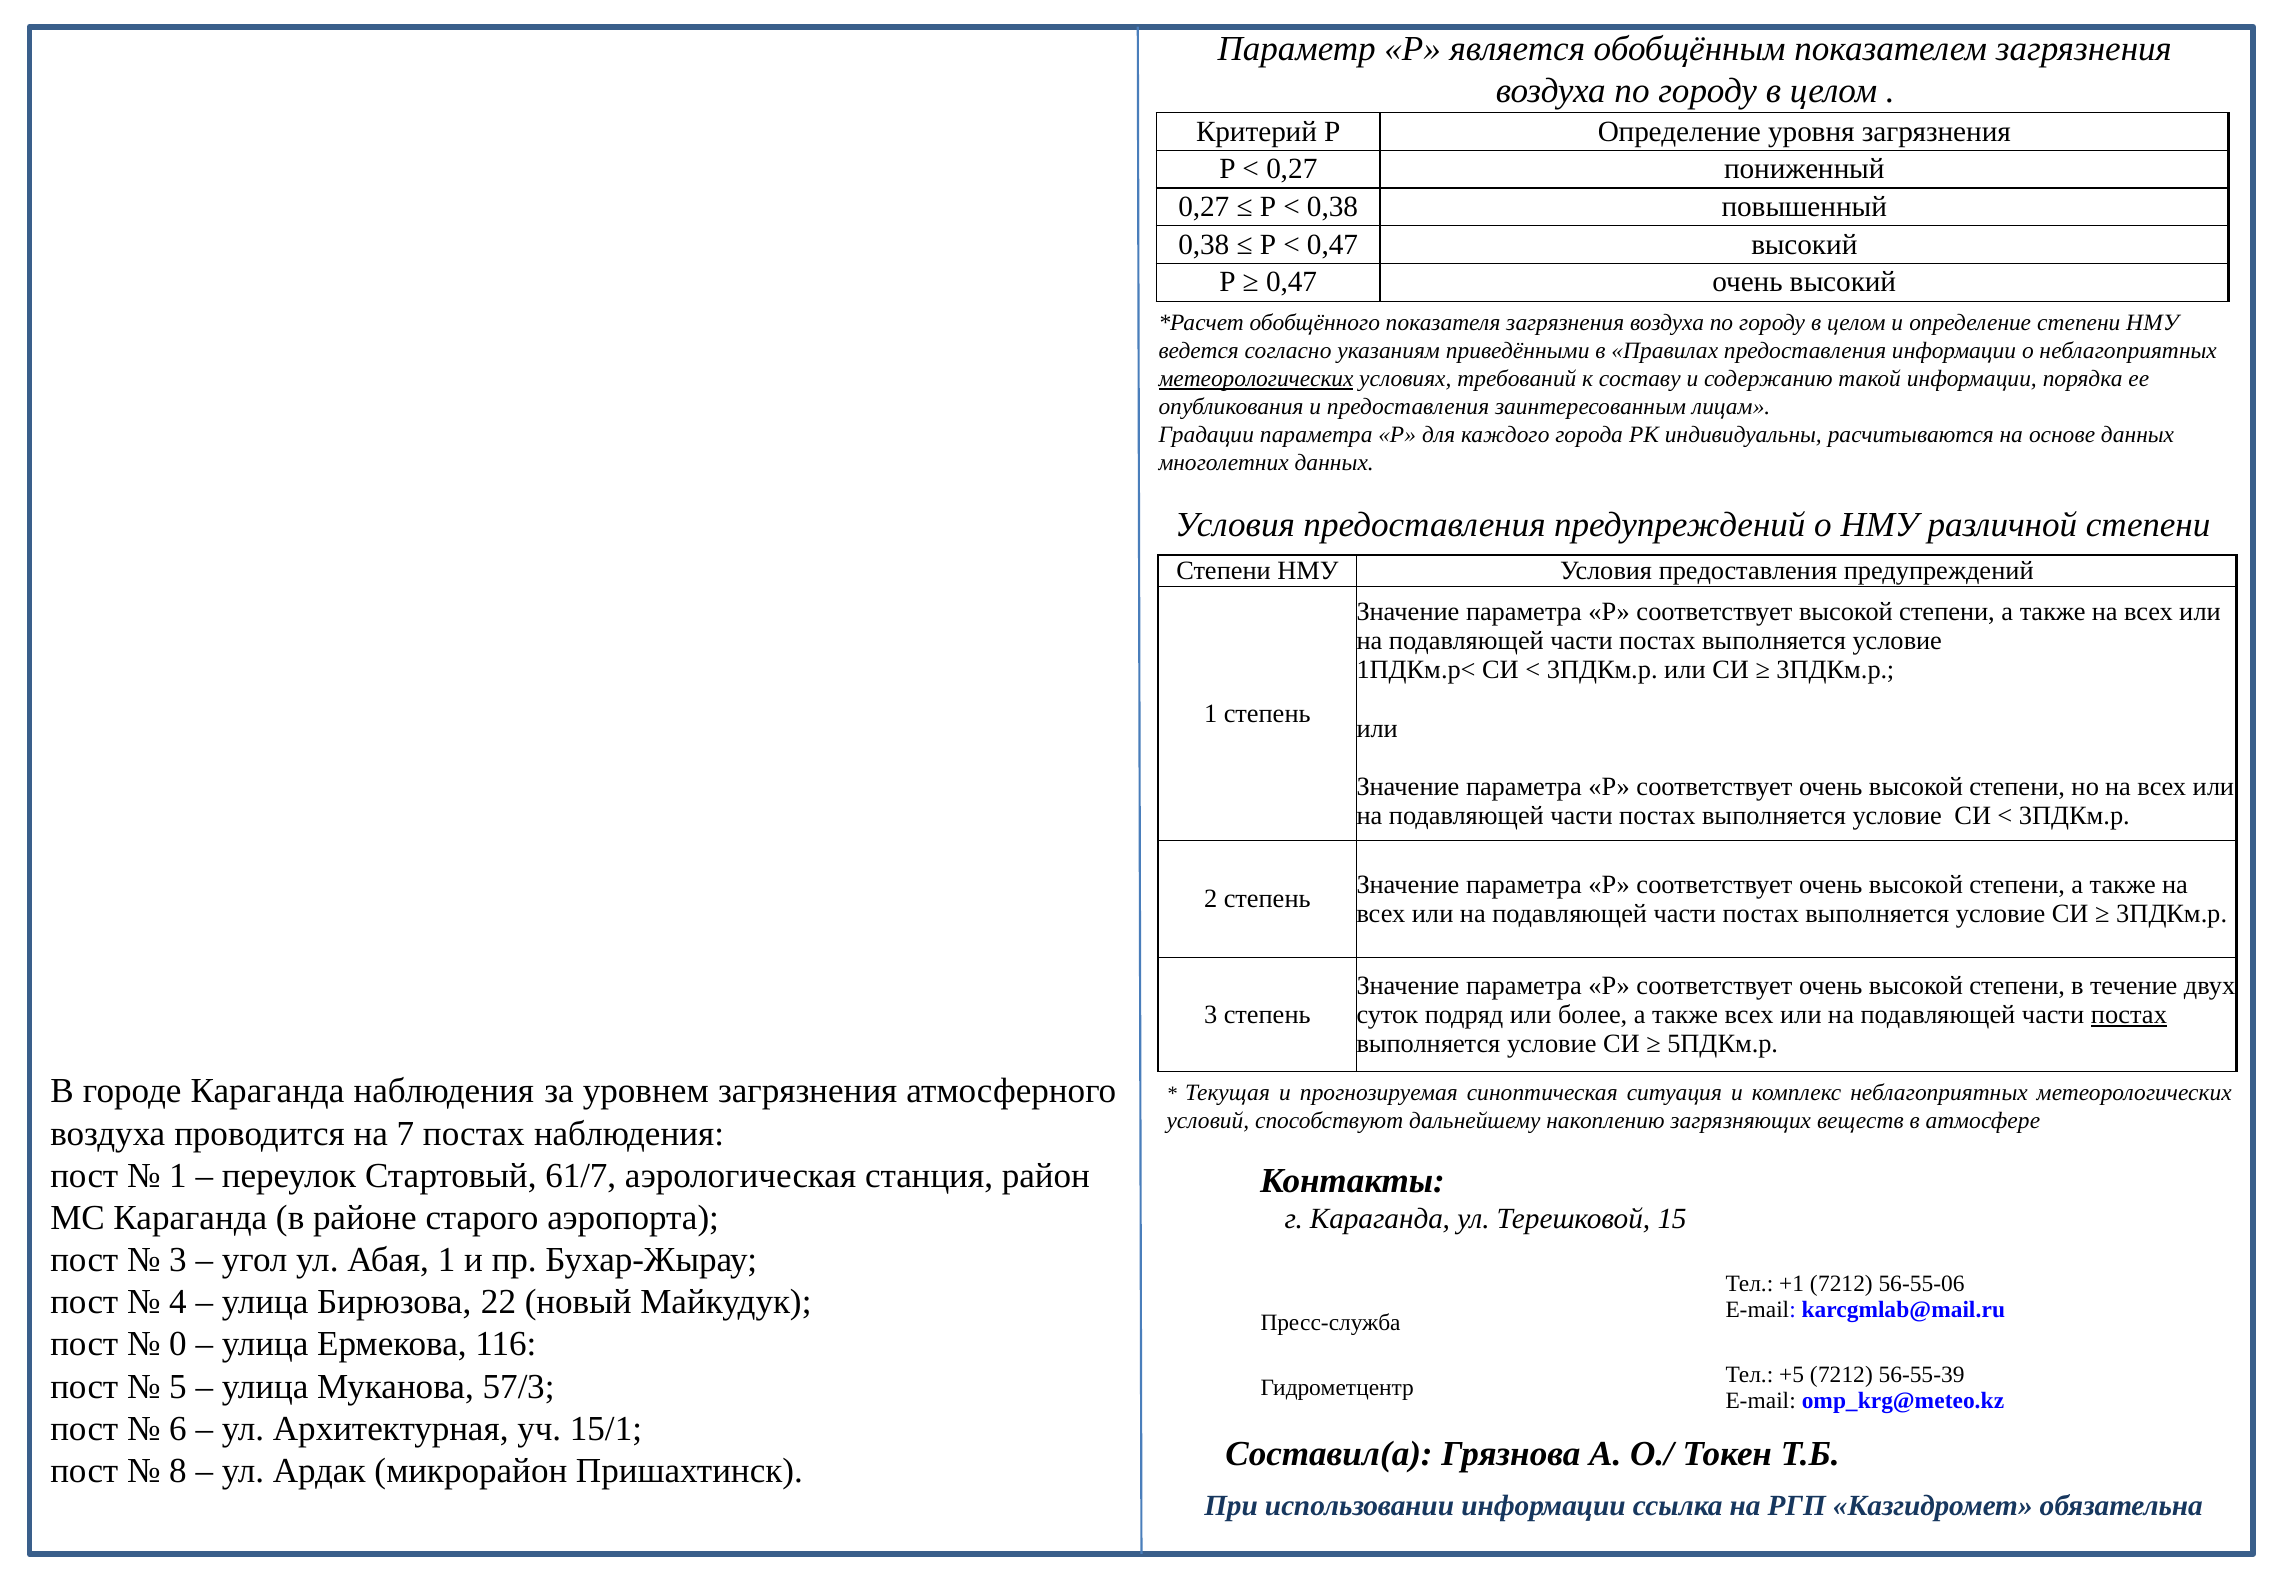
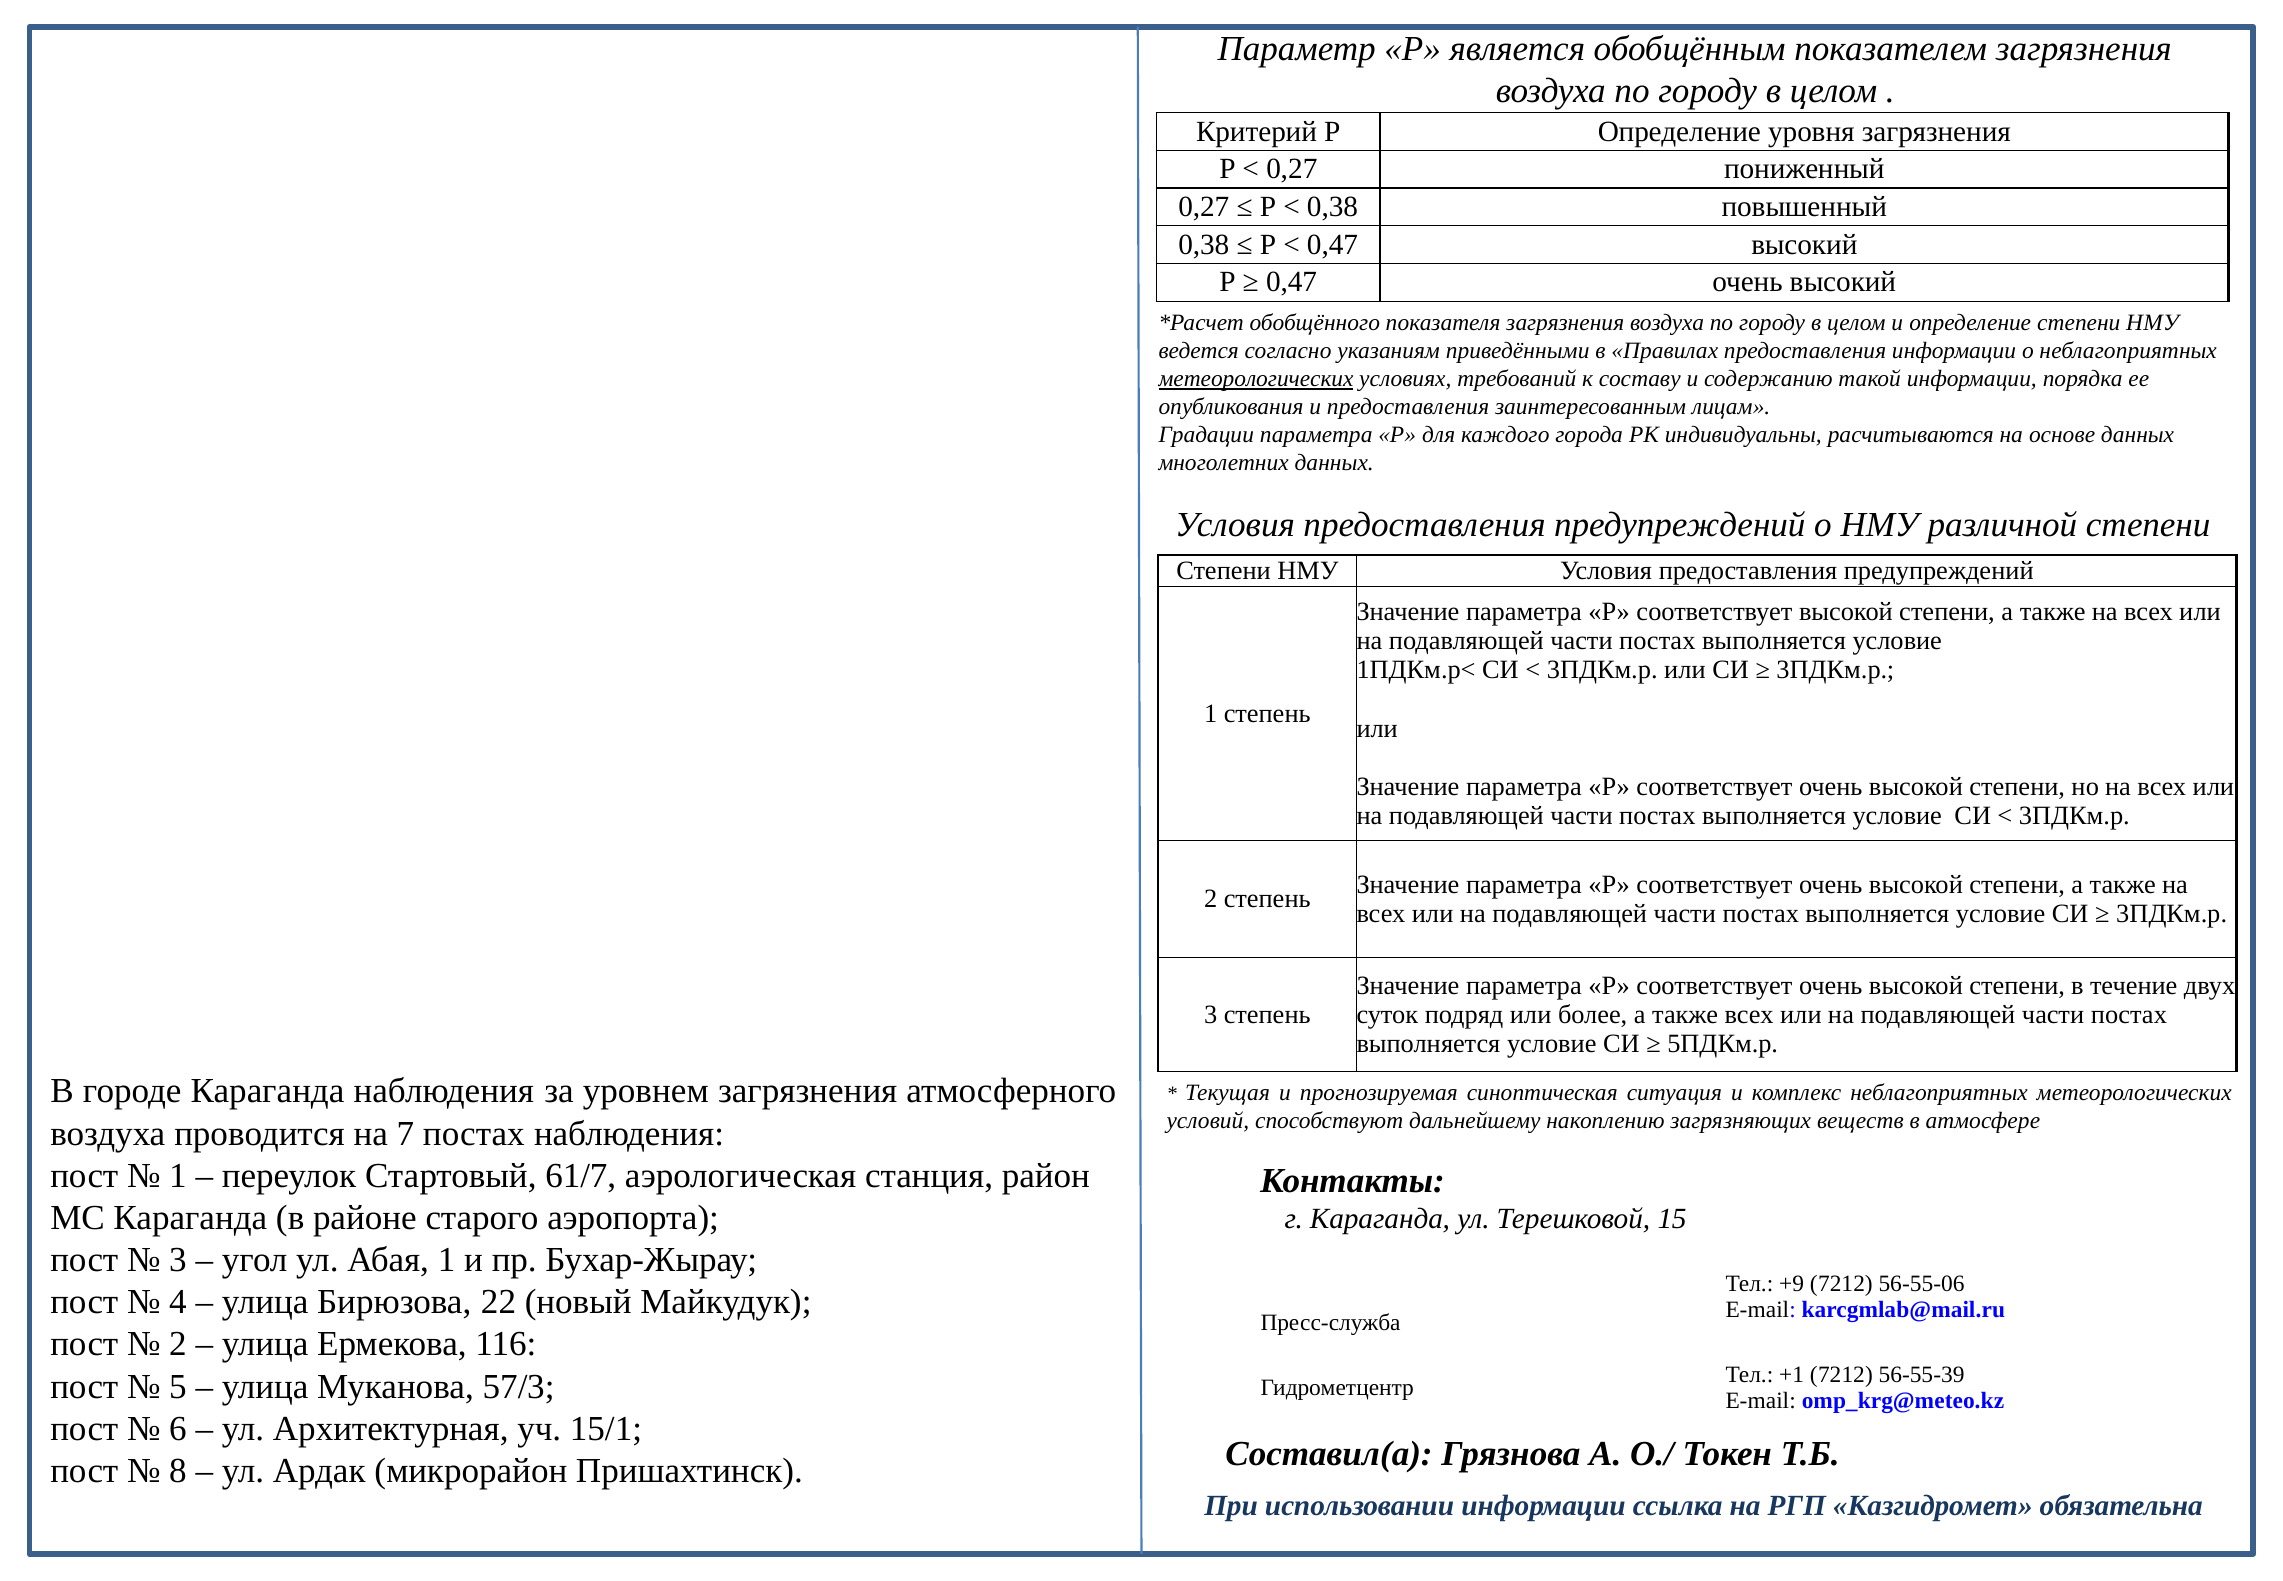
постах underline: present -> none (2129, 1014)
+1: +1 -> +9 (1792, 1283)
0: 0 -> 2 (178, 1344)
+5: +5 -> +1 (1792, 1375)
